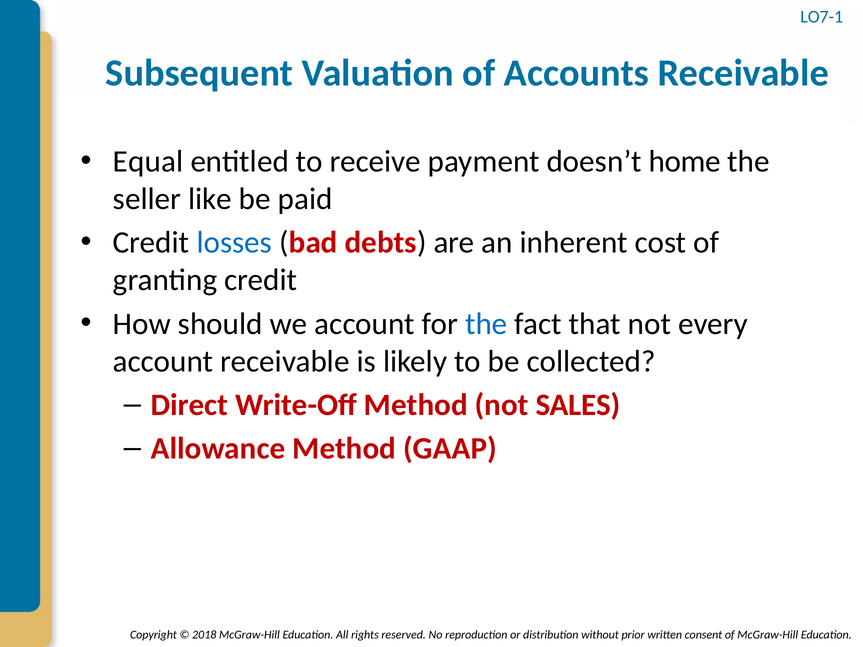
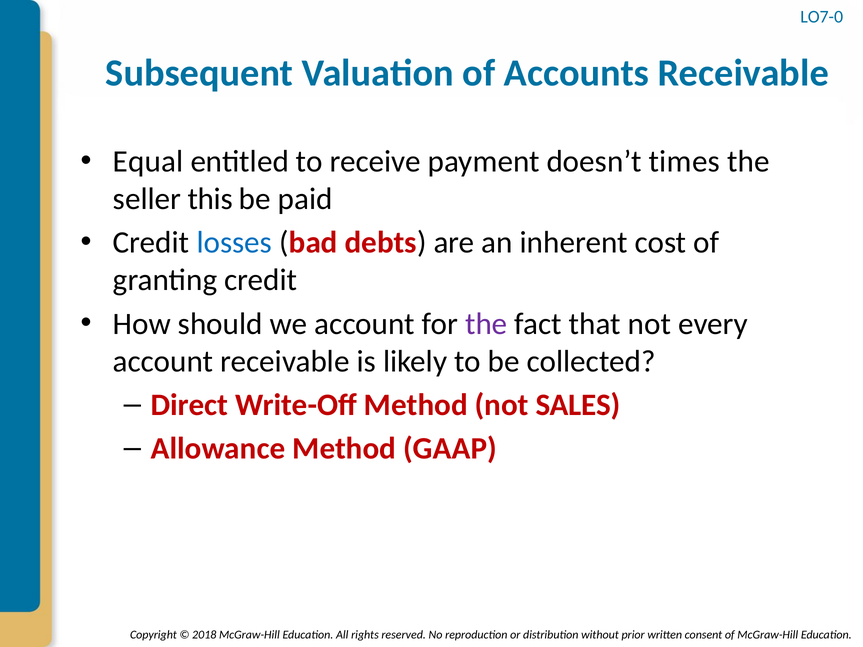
LO7-1: LO7-1 -> LO7-0 (822, 17)
home: home -> times (684, 162)
like: like -> this (210, 199)
the colour: blue -> purple (486, 324)
